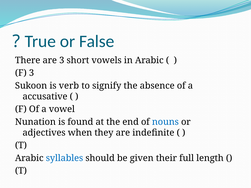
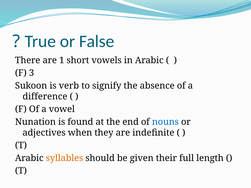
are 3: 3 -> 1 (62, 60)
accusative: accusative -> difference (45, 97)
syllables colour: blue -> orange (64, 158)
